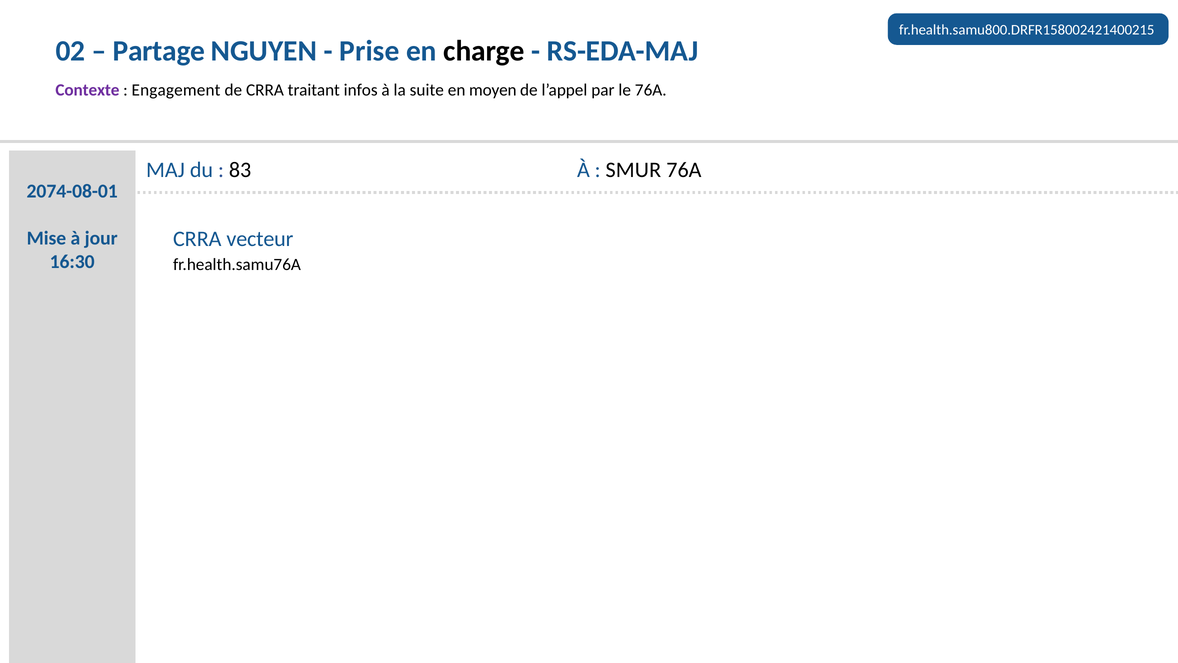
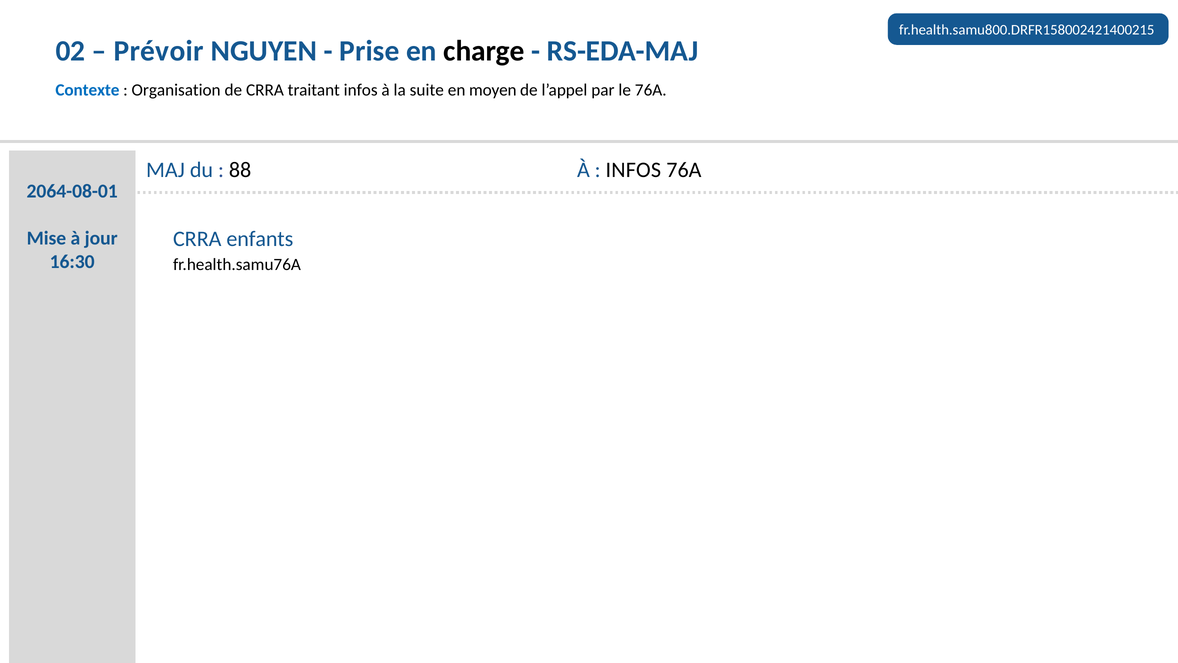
Partage: Partage -> Prévoir (159, 51)
Contexte colour: purple -> blue (87, 90)
Engagement: Engagement -> Organisation (176, 90)
83: 83 -> 88 (240, 170)
SMUR: SMUR -> INFOS (633, 170)
2074-08-01: 2074-08-01 -> 2064-08-01 (72, 191)
vecteur: vecteur -> enfants (260, 239)
